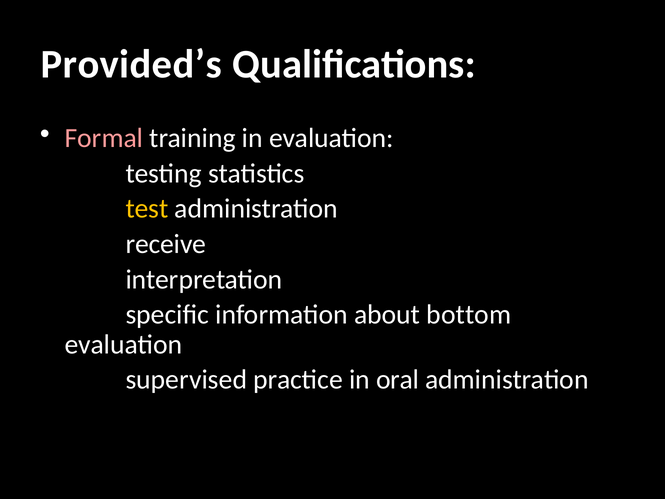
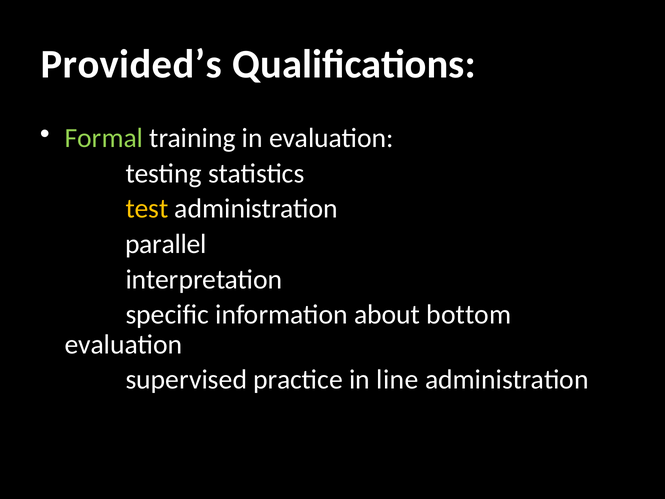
Formal colour: pink -> light green (104, 138)
receive: receive -> parallel (166, 244)
oral: oral -> line (397, 380)
